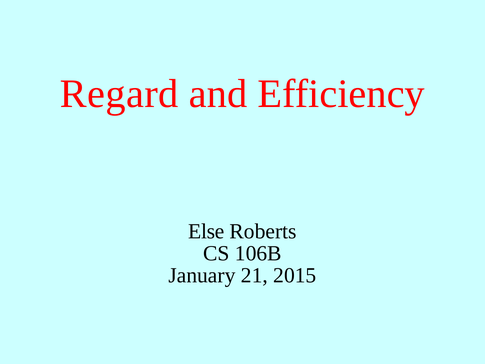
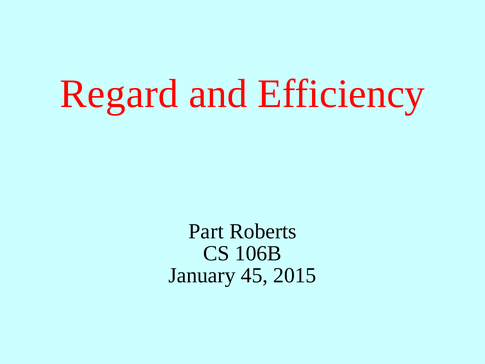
Else: Else -> Part (206, 231)
21: 21 -> 45 (254, 275)
